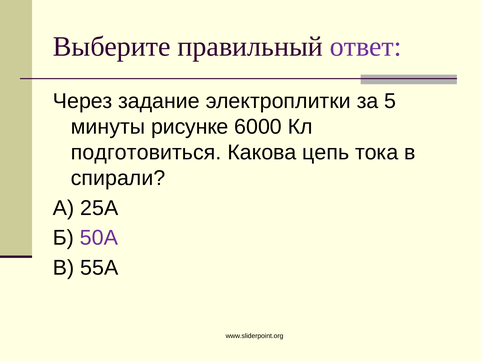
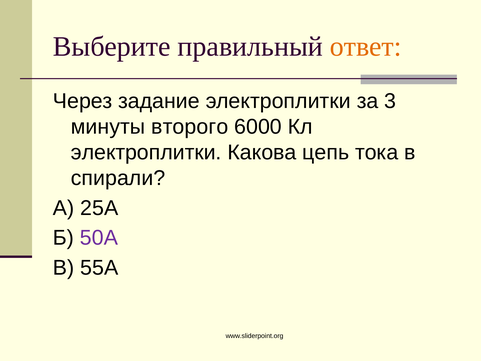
ответ colour: purple -> orange (366, 47)
5: 5 -> 3 (390, 101)
рисунке: рисунке -> второго (190, 127)
подготовиться: подготовиться -> электроплитки (146, 152)
